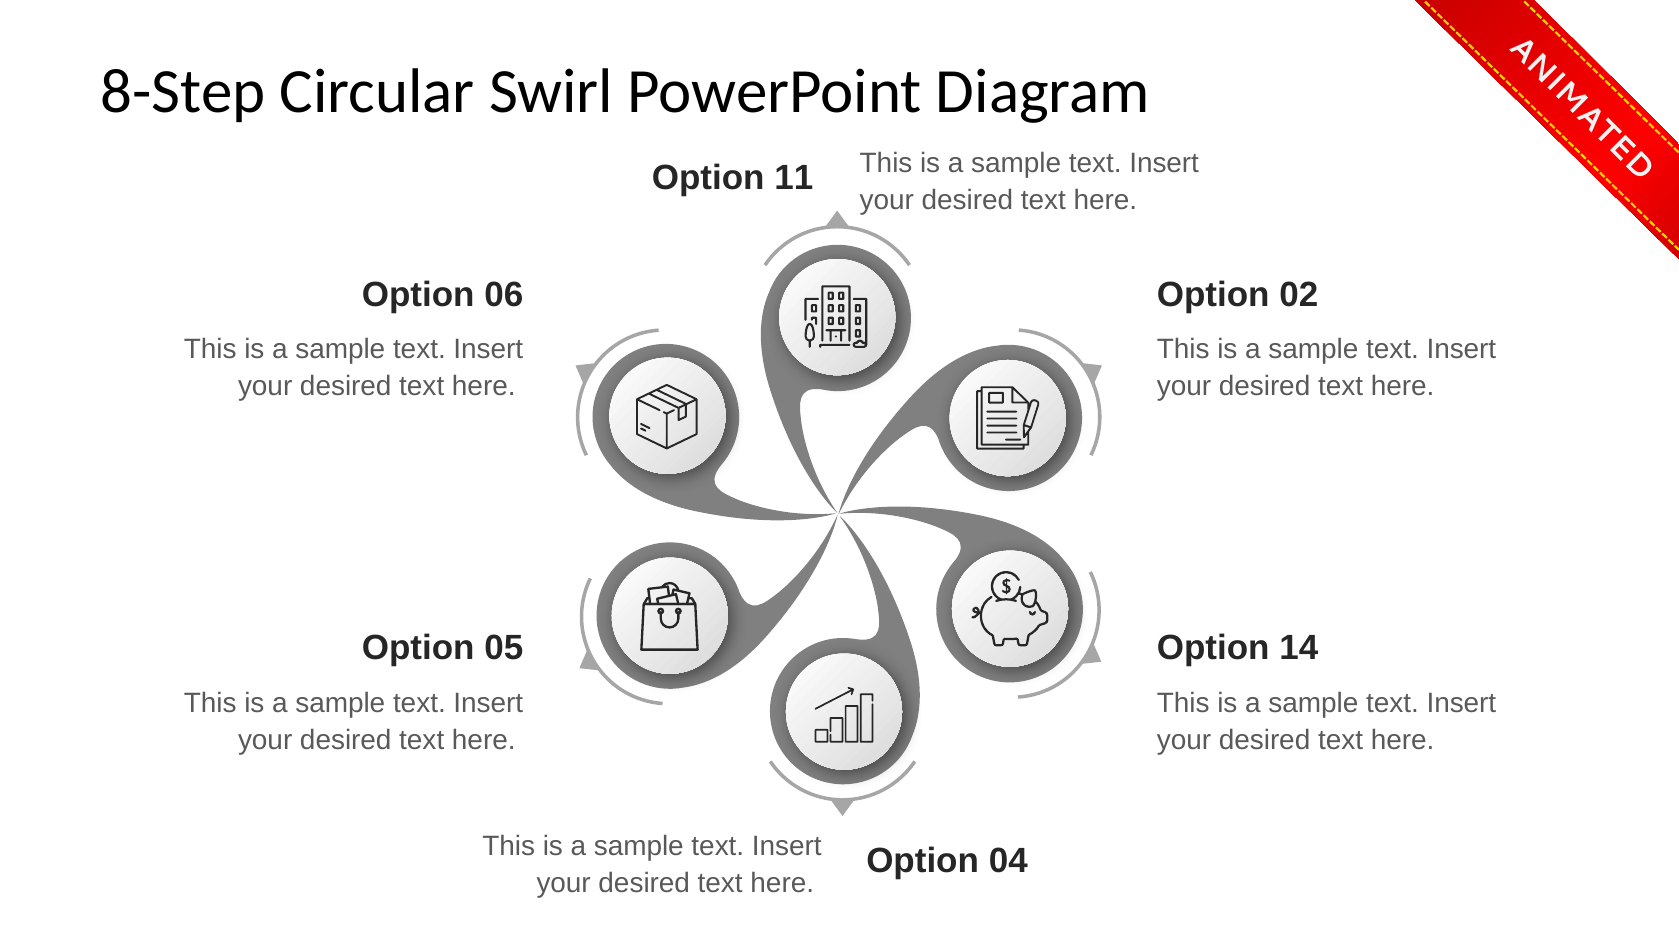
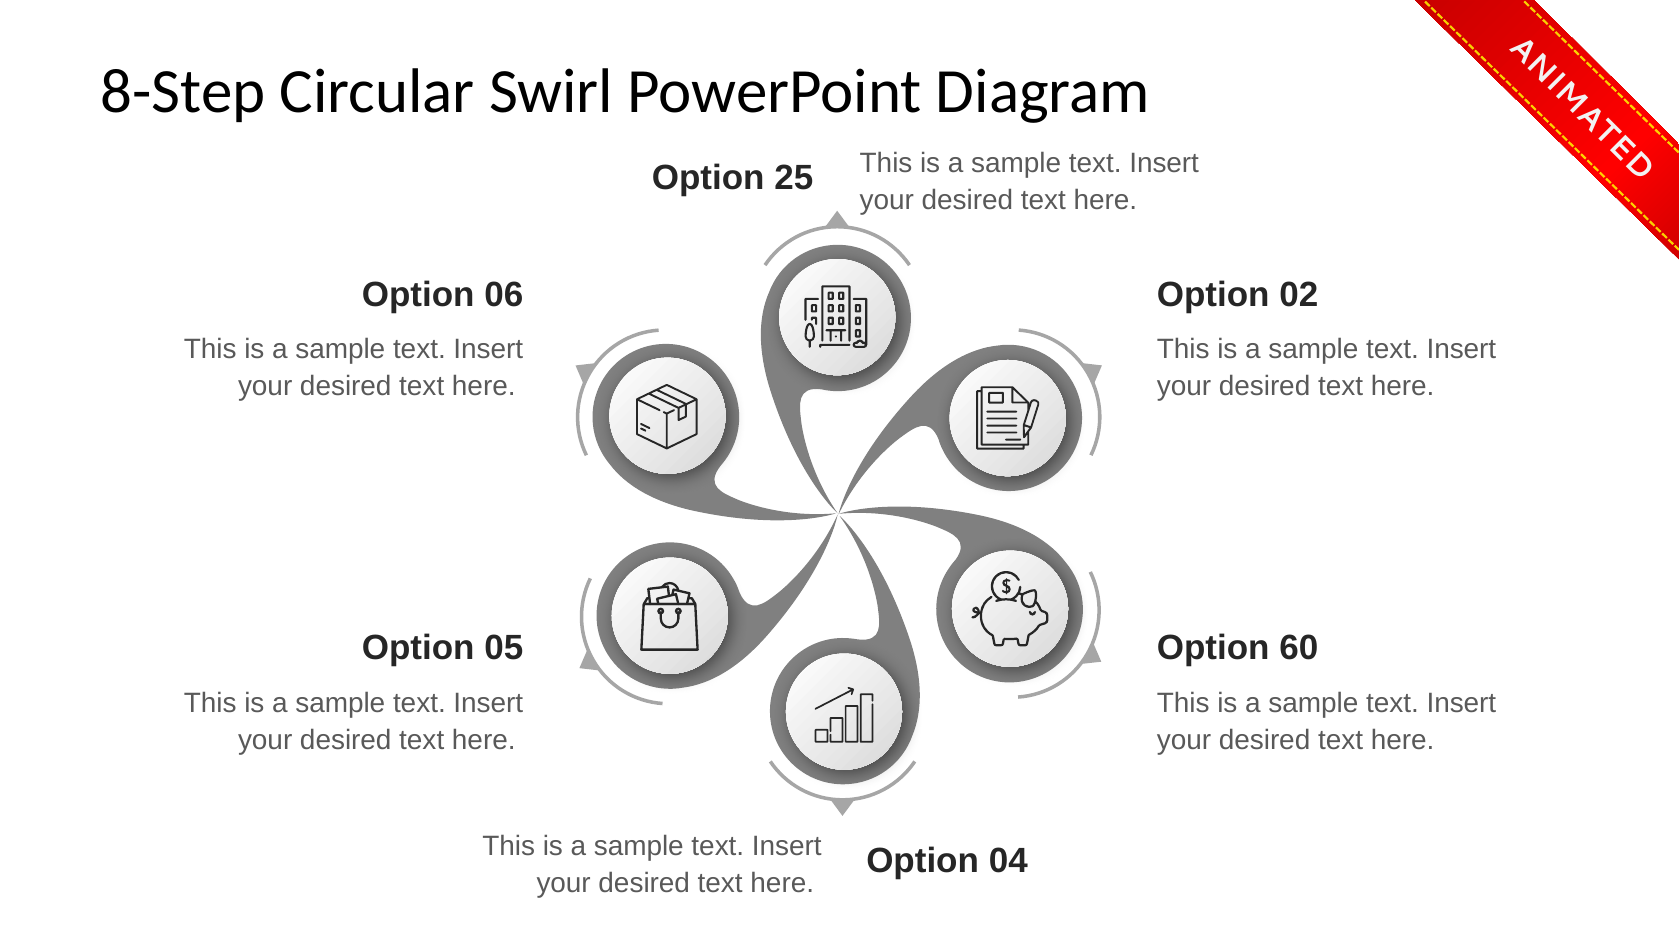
11: 11 -> 25 (794, 177)
14: 14 -> 60 (1299, 648)
